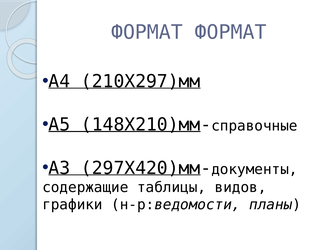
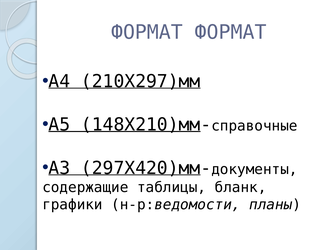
видов: видов -> бланк (241, 187)
